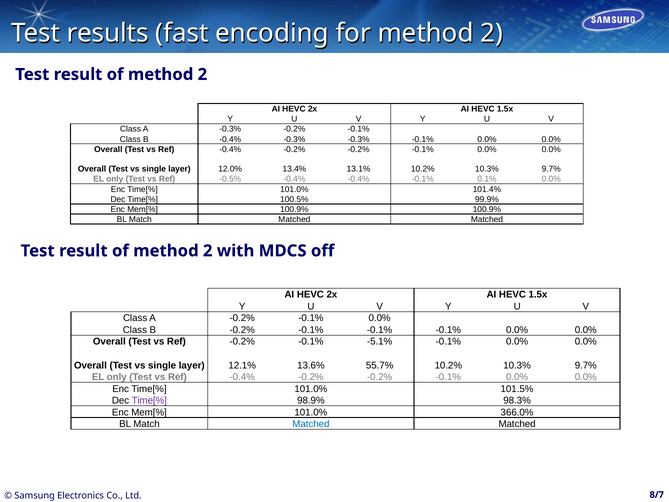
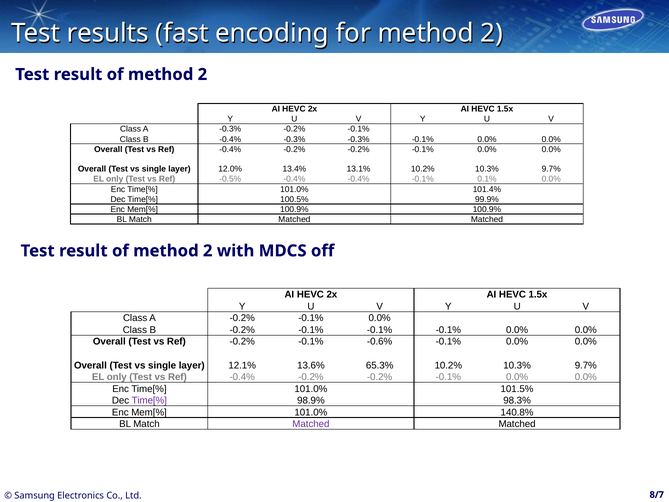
-5.1%: -5.1% -> -0.6% (380, 342)
55.7%: 55.7% -> 65.3% (380, 365)
366.0%: 366.0% -> 140.8% (517, 412)
Matched colour: blue -> purple (311, 424)
